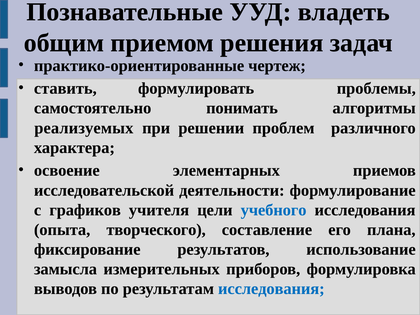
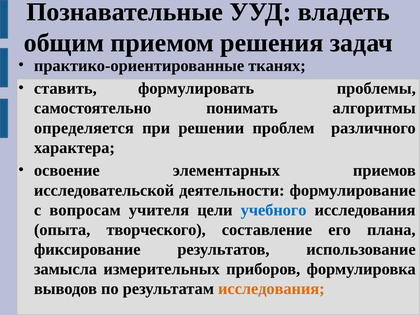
чертеж: чертеж -> тканях (277, 66)
реализуемых: реализуемых -> определяется (84, 128)
графиков: графиков -> вопросам (85, 210)
исследования colour: blue -> orange (271, 289)
